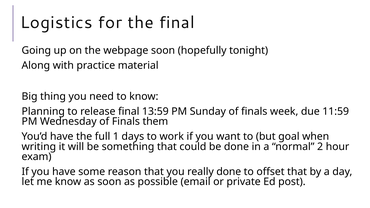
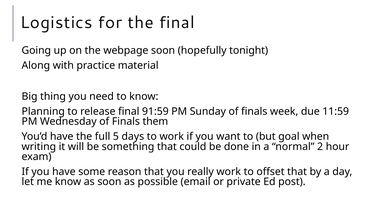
13:59: 13:59 -> 91:59 (155, 111)
1: 1 -> 5 (116, 137)
really done: done -> work (229, 172)
